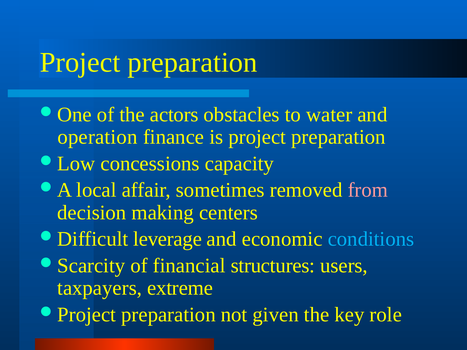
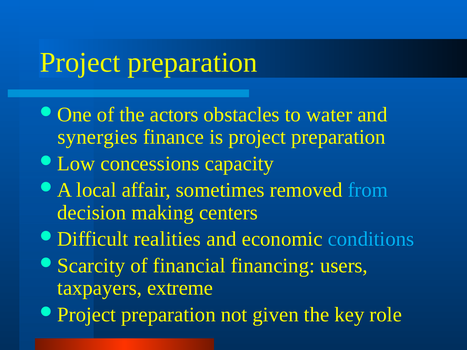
operation: operation -> synergies (97, 137)
from colour: pink -> light blue (368, 190)
leverage: leverage -> realities (167, 239)
structures: structures -> financing (273, 266)
